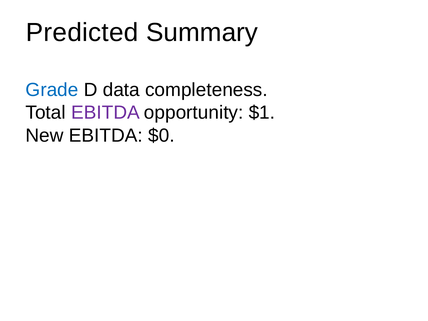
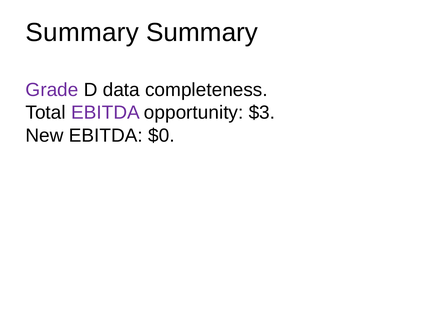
Predicted: Predicted -> Summary (82, 32)
Grade colour: blue -> purple (52, 90)
$1: $1 -> $3 (262, 113)
